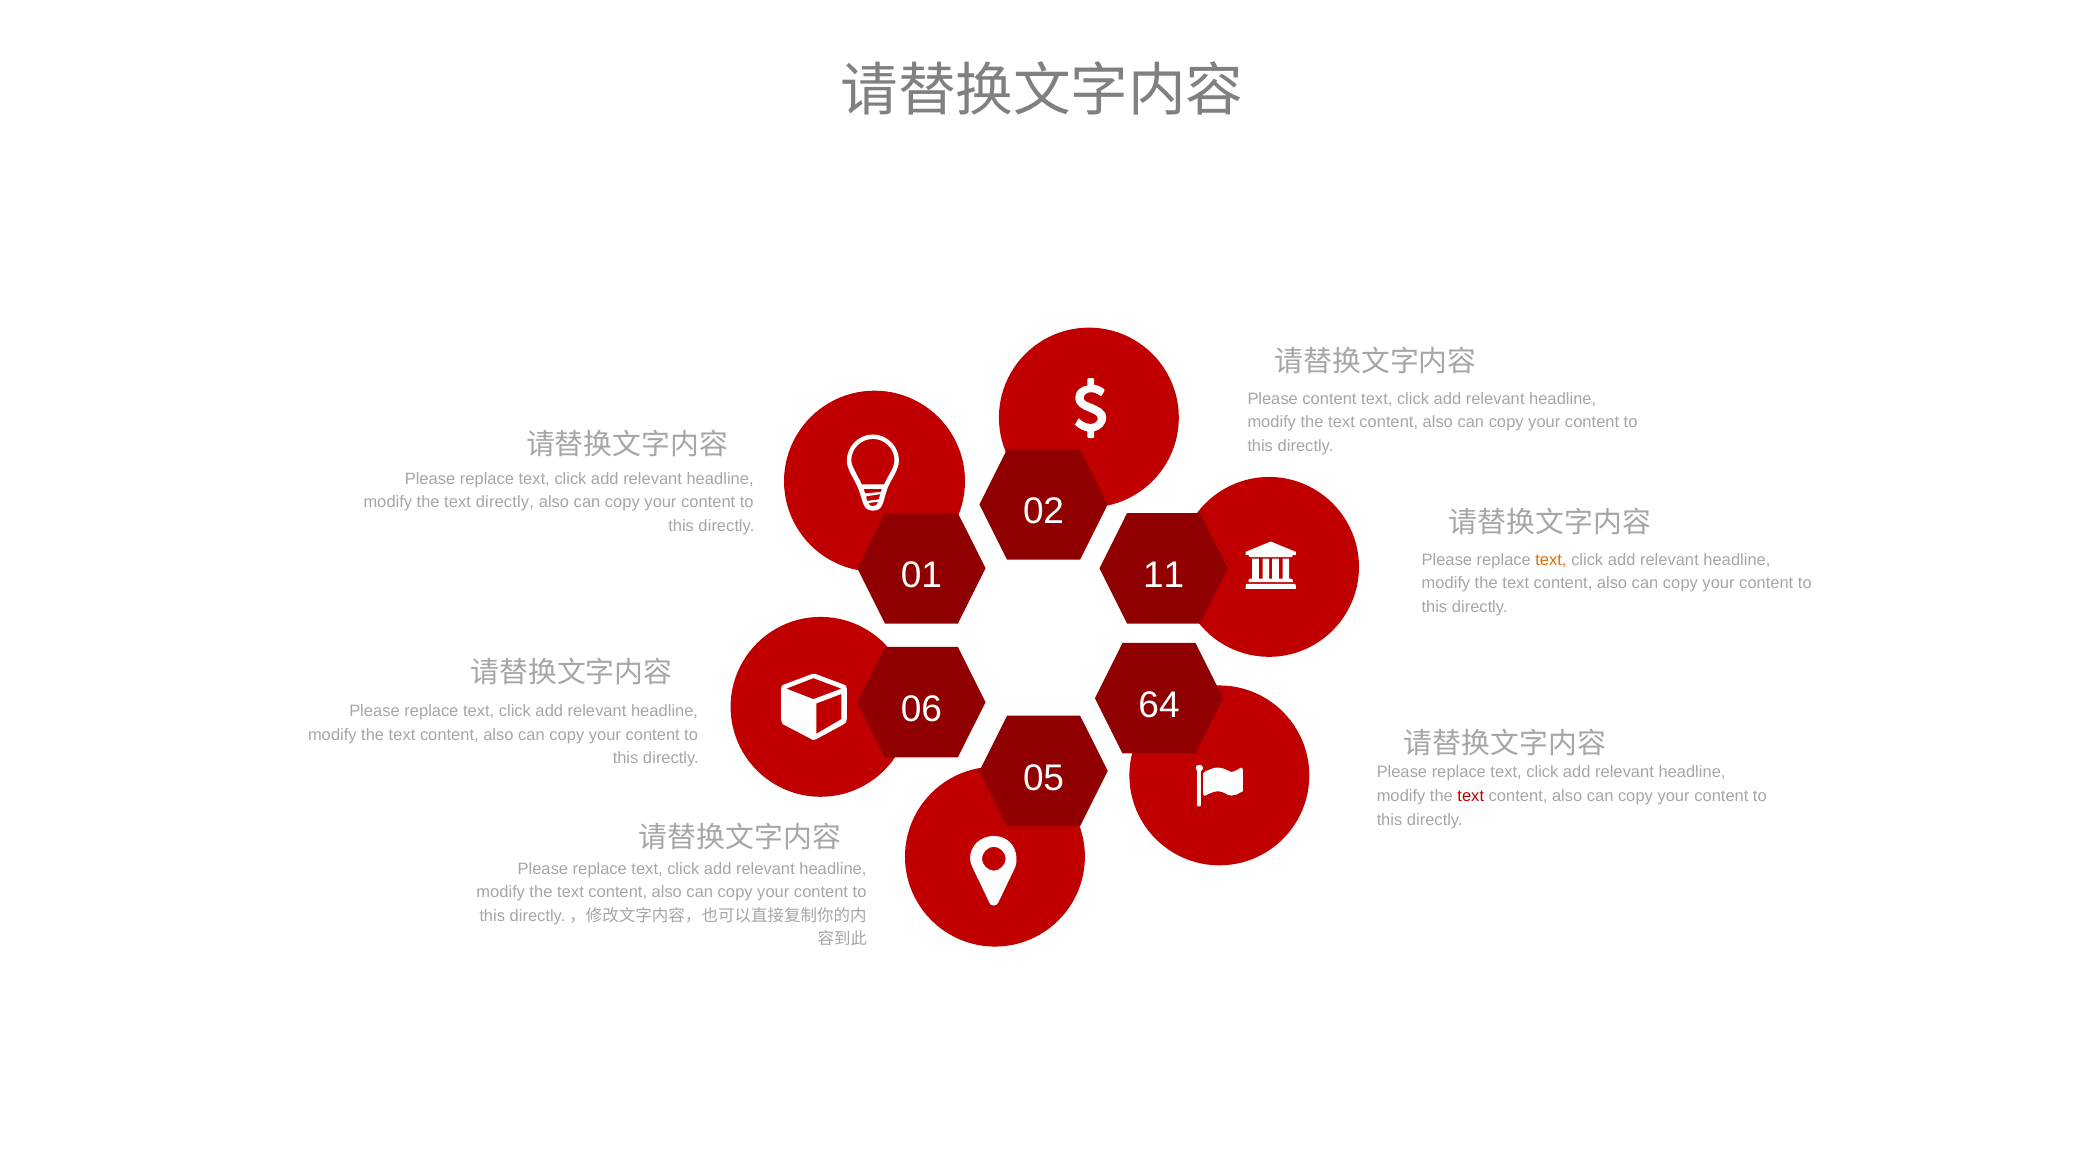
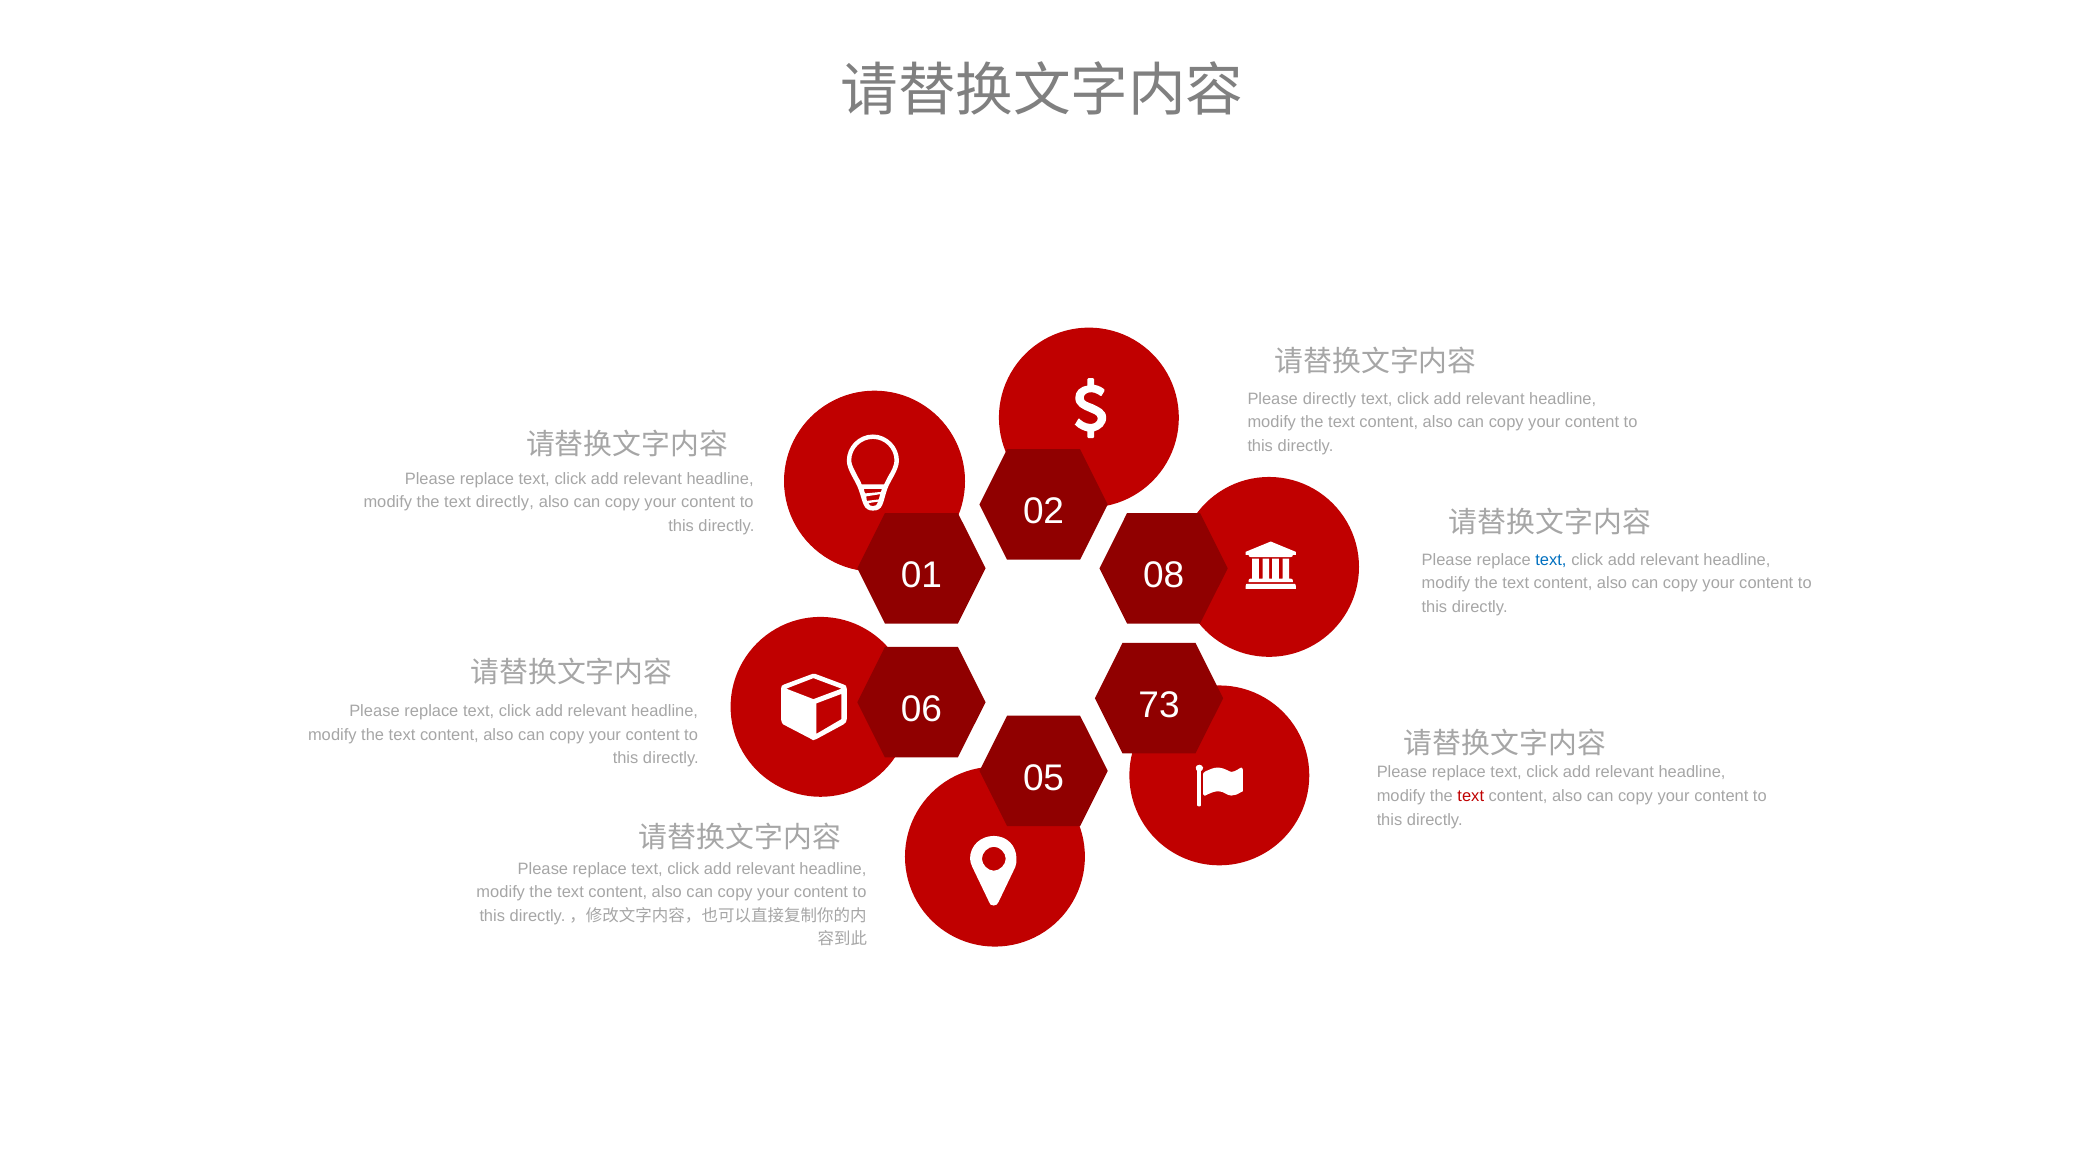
Please content: content -> directly (1329, 399)
text colour: orange -> blue (1551, 560)
11: 11 -> 08 (1164, 575)
64: 64 -> 73 (1159, 705)
